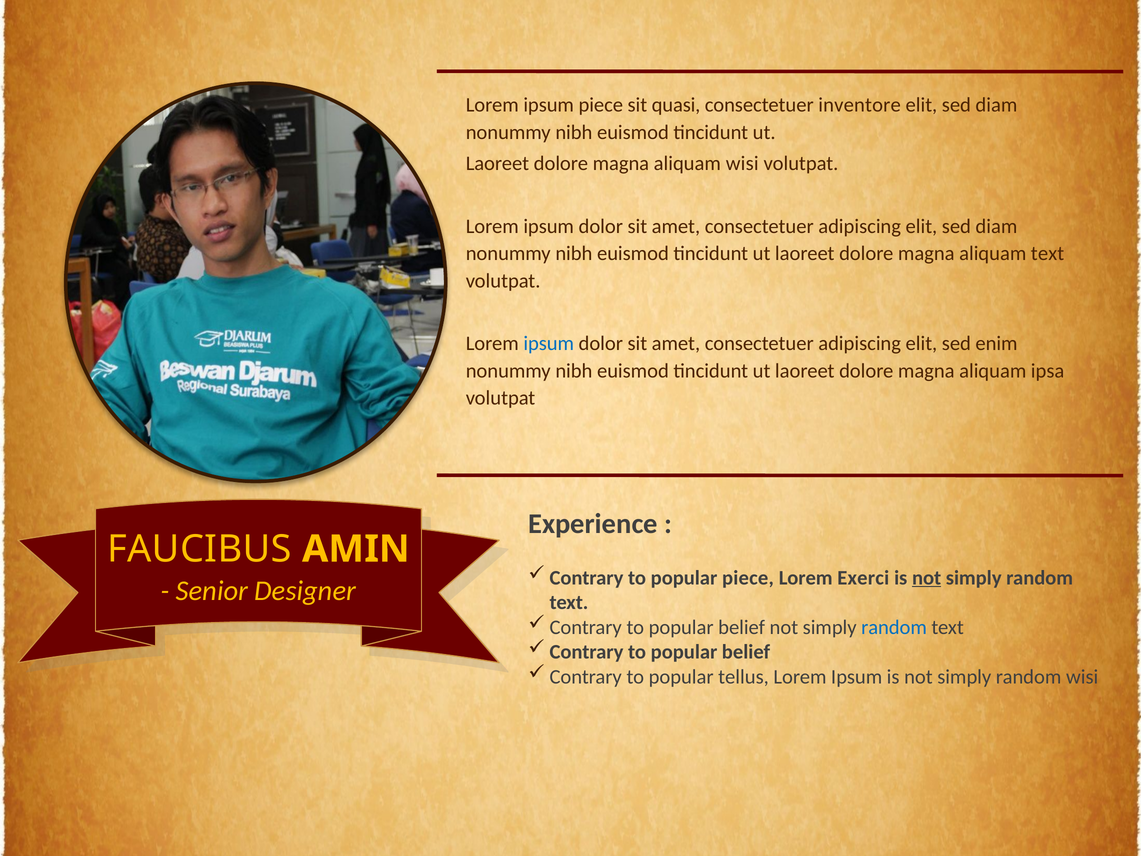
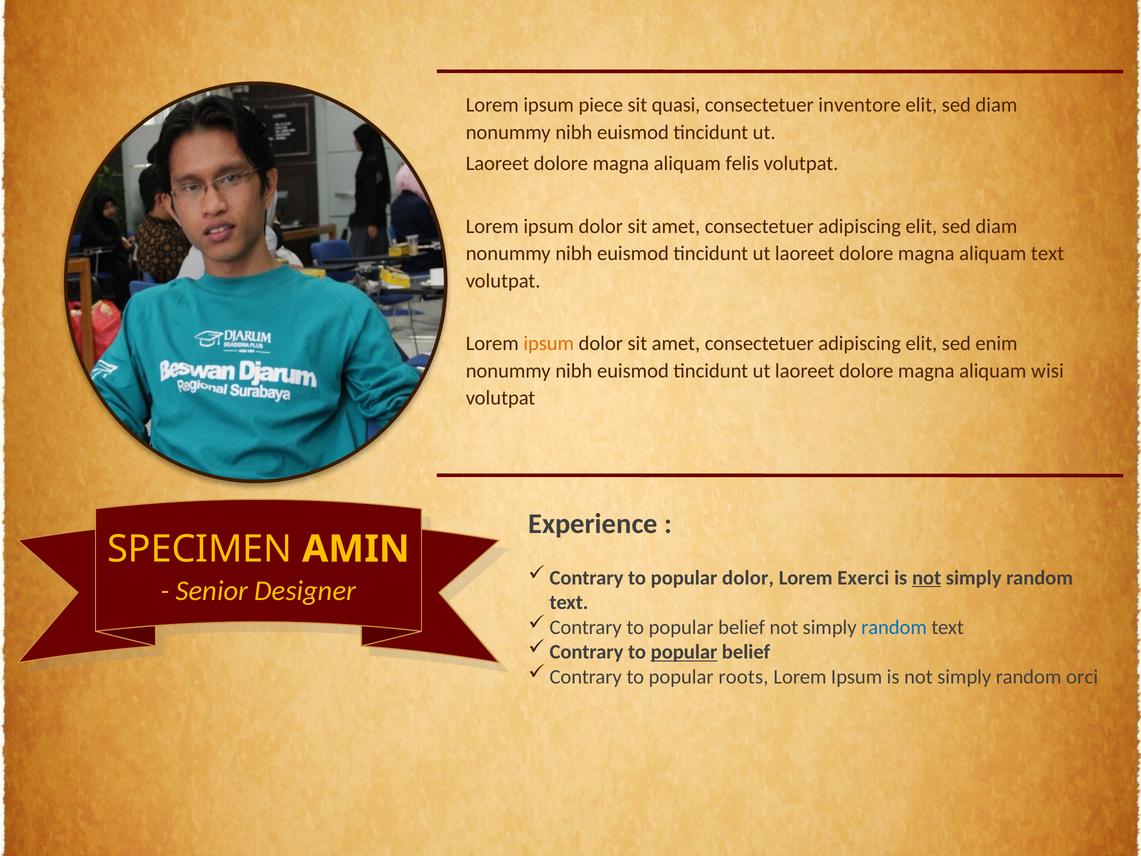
aliquam wisi: wisi -> felis (742, 164)
ipsum colour: blue -> orange (549, 343)
ipsa: ipsa -> wisi (1048, 371)
FAUCIBUS: FAUCIBUS -> SPECIMEN (200, 549)
popular piece: piece -> dolor (748, 578)
popular underline: none -> present (684, 652)
tellus: tellus -> roots (743, 677)
random wisi: wisi -> orci (1082, 677)
